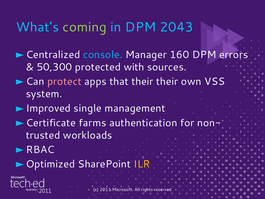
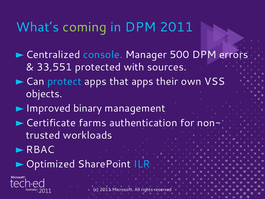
DPM 2043: 2043 -> 2011 (177, 27)
160: 160 -> 500 (179, 55)
50,300: 50,300 -> 33,551 (54, 67)
protect colour: pink -> light blue (64, 81)
that their: their -> apps (142, 81)
system: system -> objects (44, 94)
single: single -> binary (88, 108)
ILR colour: yellow -> light blue (142, 164)
